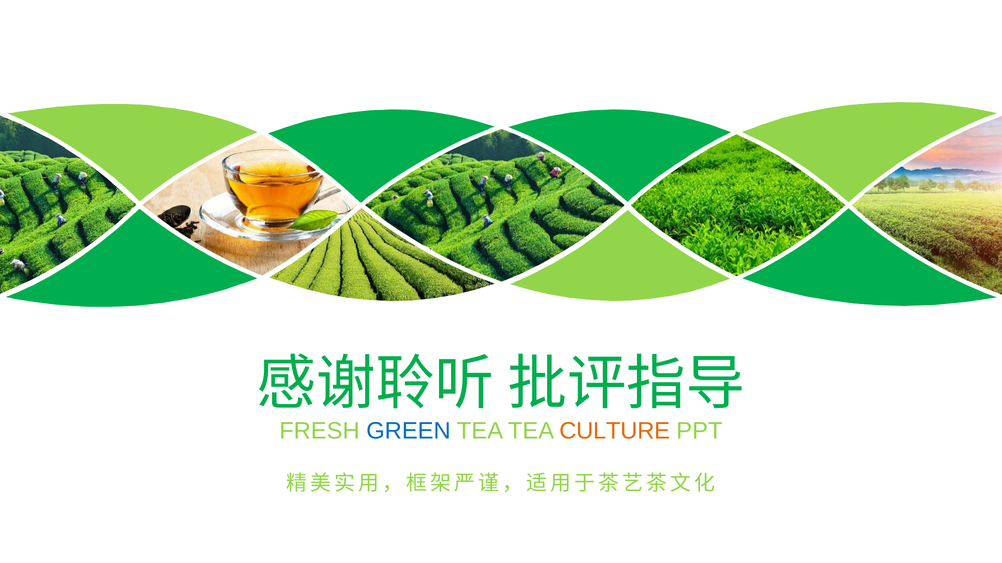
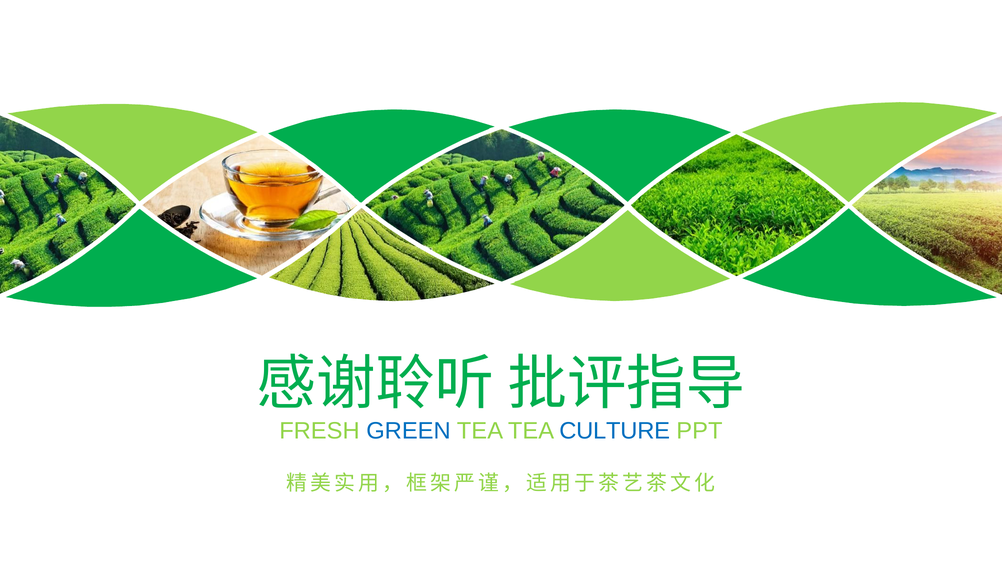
CULTURE colour: orange -> blue (615, 431)
